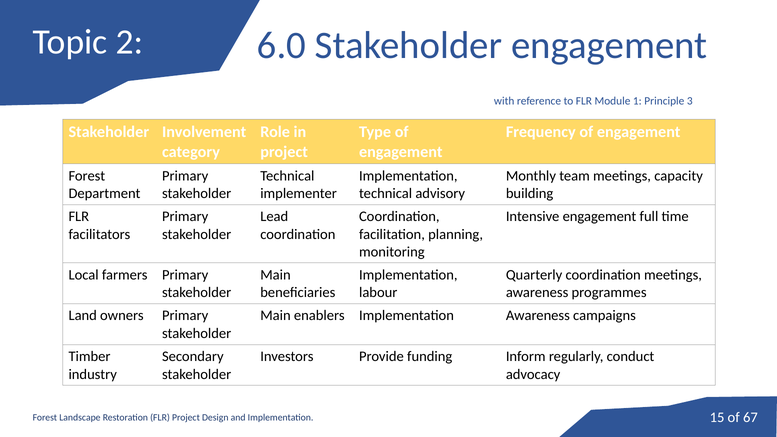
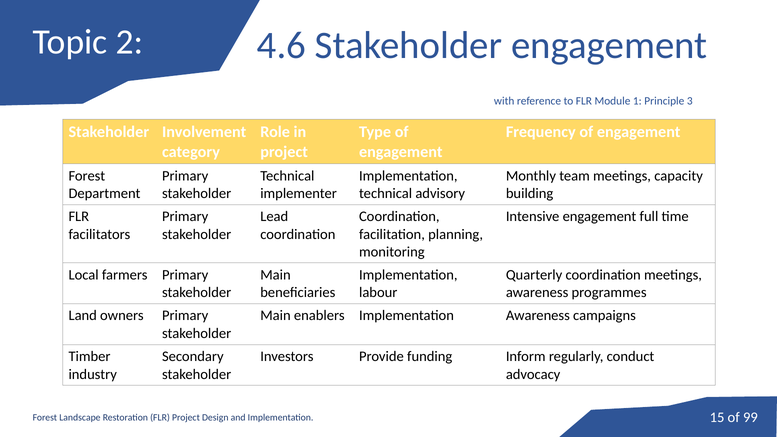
6.0: 6.0 -> 4.6 (281, 45)
67: 67 -> 99 (750, 418)
